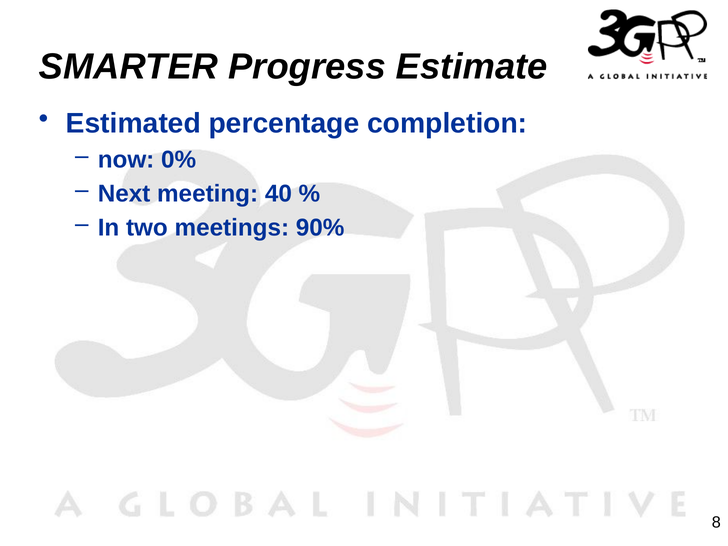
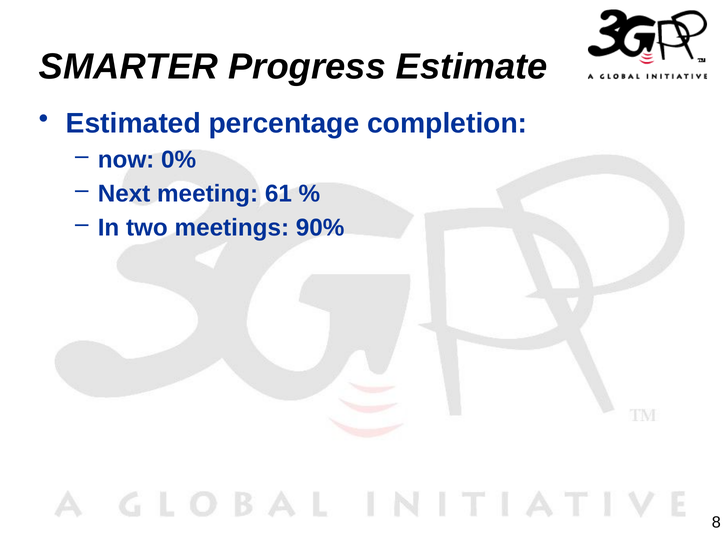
40: 40 -> 61 (278, 194)
